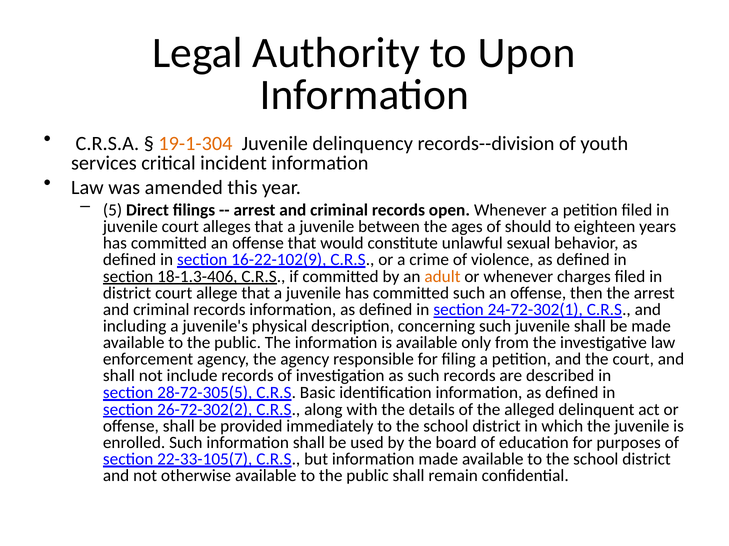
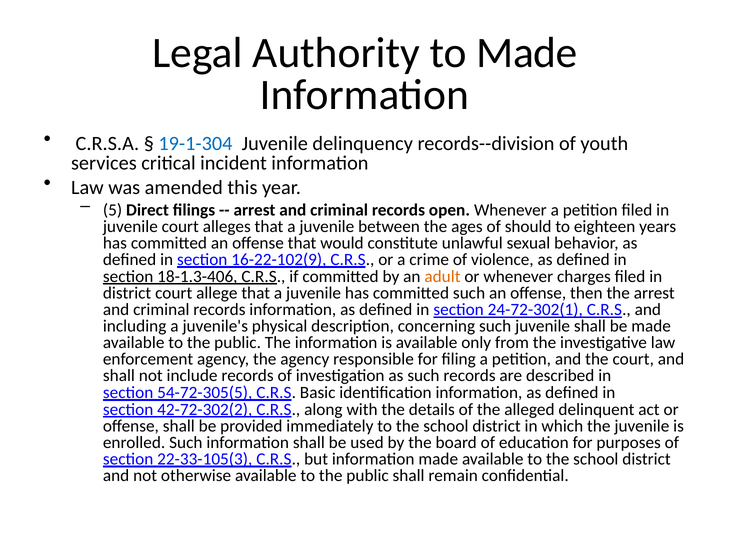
to Upon: Upon -> Made (527, 53)
19-1-304 colour: orange -> blue (195, 144)
28-72-305(5: 28-72-305(5 -> 54-72-305(5 (205, 393)
26-72-302(2: 26-72-302(2 -> 42-72-302(2 (205, 410)
22-33-105(7: 22-33-105(7 -> 22-33-105(3 (205, 460)
